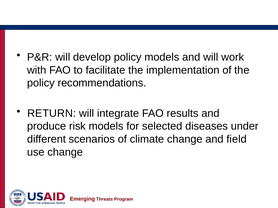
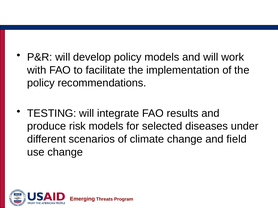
RETURN: RETURN -> TESTING (52, 114)
